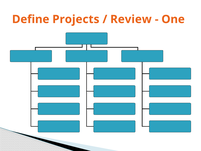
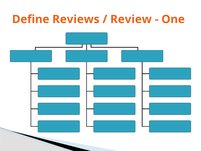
Projects: Projects -> Reviews (76, 19)
